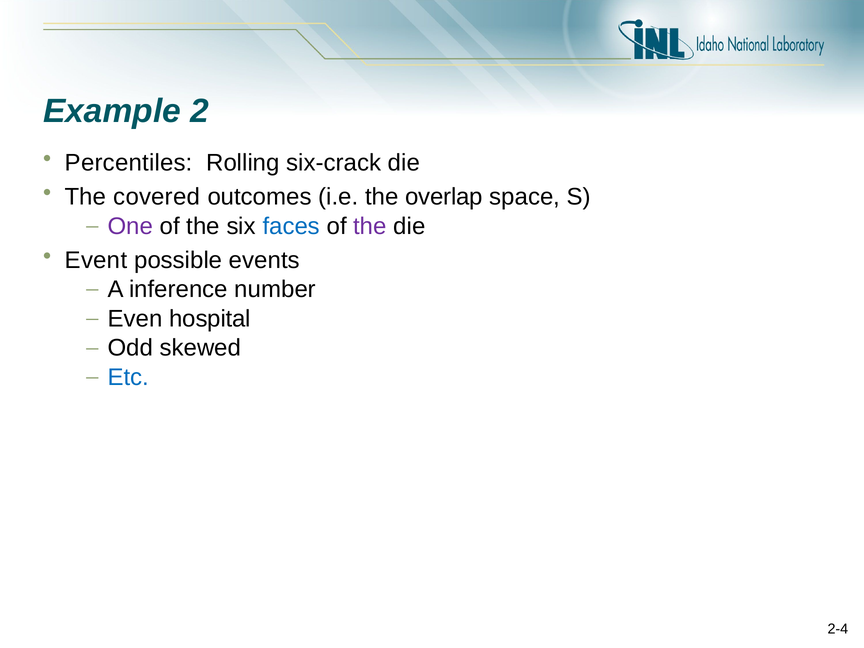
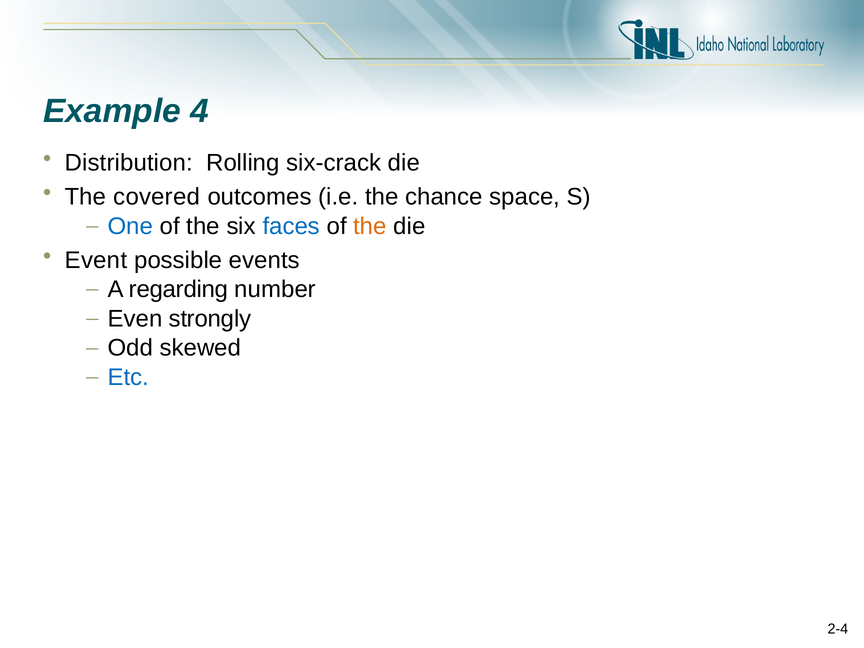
2: 2 -> 4 (200, 111)
Percentiles: Percentiles -> Distribution (129, 163)
overlap: overlap -> chance (444, 197)
One colour: purple -> blue (130, 226)
the colour: purple -> orange (370, 226)
inference: inference -> regarding (179, 289)
hospital: hospital -> strongly (210, 319)
